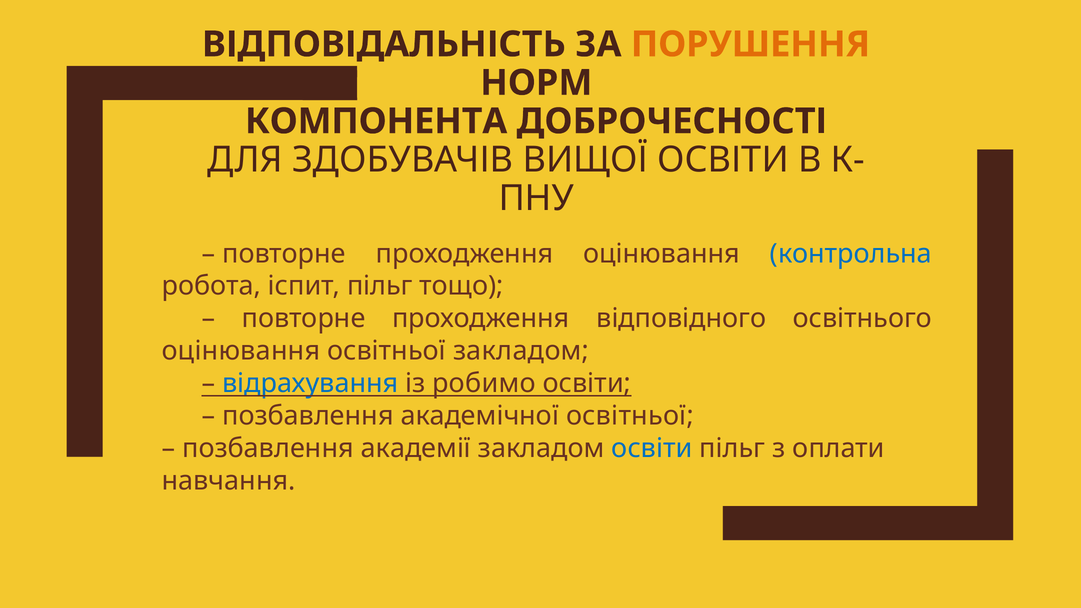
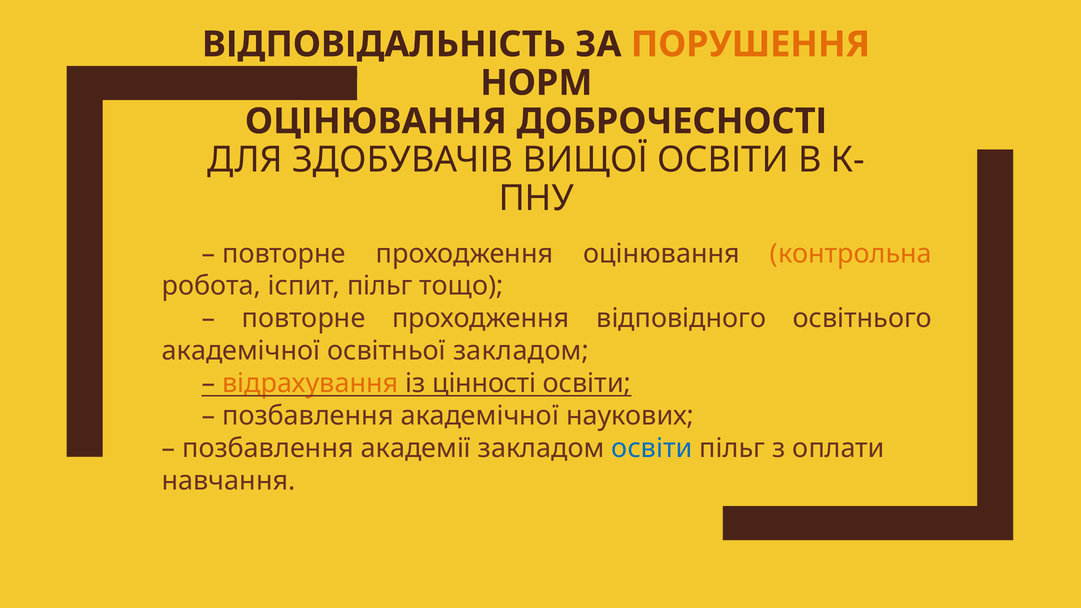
КОМПОНЕНТА: КОМПОНЕНТА -> ОЦІНЮВАННЯ (376, 121)
контрольна colour: blue -> orange (851, 254)
оцінювання: оцінювання -> академічної (241, 351)
відрахування colour: blue -> orange (310, 383)
робимо: робимо -> цінності (484, 383)
академічної освітньої: освітньої -> наукових (630, 416)
